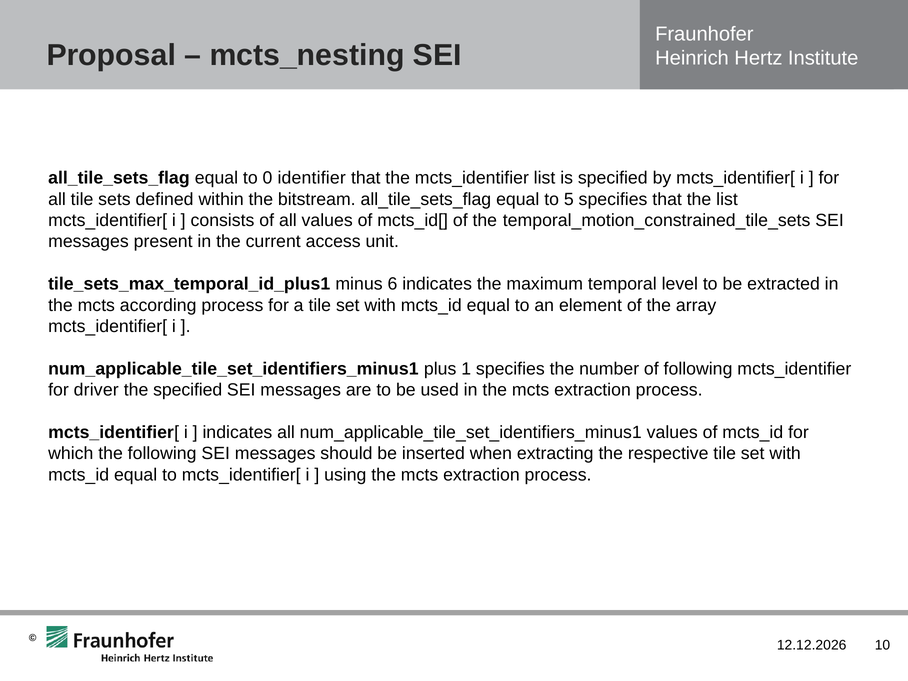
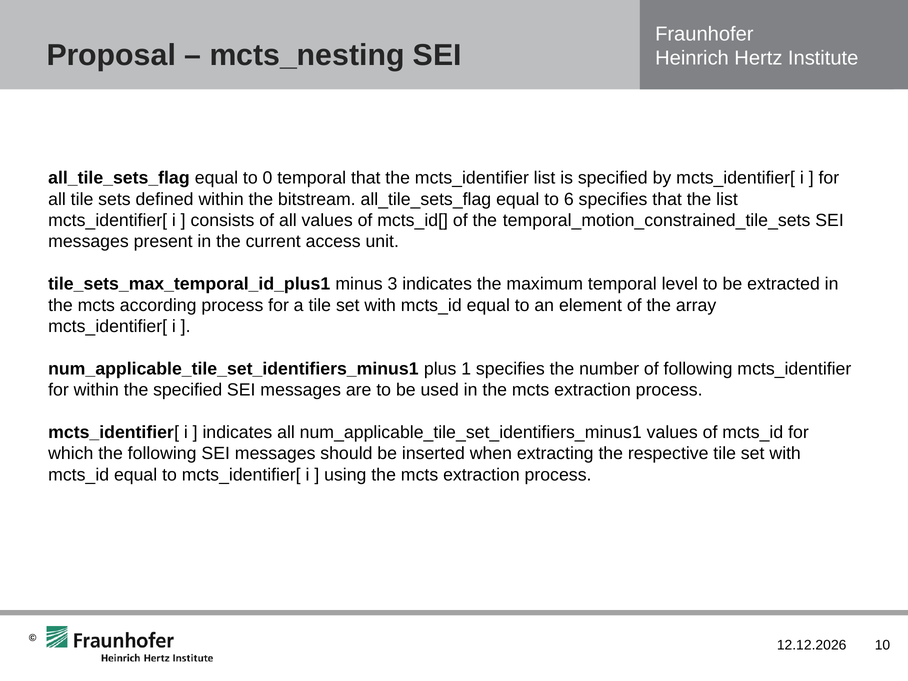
0 identifier: identifier -> temporal (312, 178)
5: 5 -> 6 (569, 199)
6: 6 -> 3 (392, 284)
for driver: driver -> within (96, 390)
